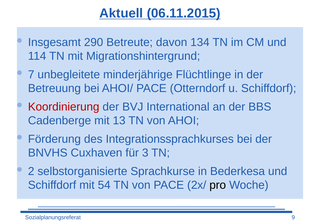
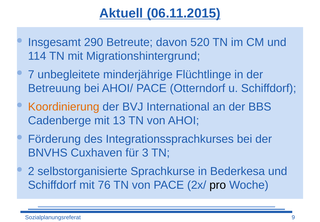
134: 134 -> 520 (200, 42)
Koordinierung colour: red -> orange (64, 107)
54: 54 -> 76 (104, 185)
